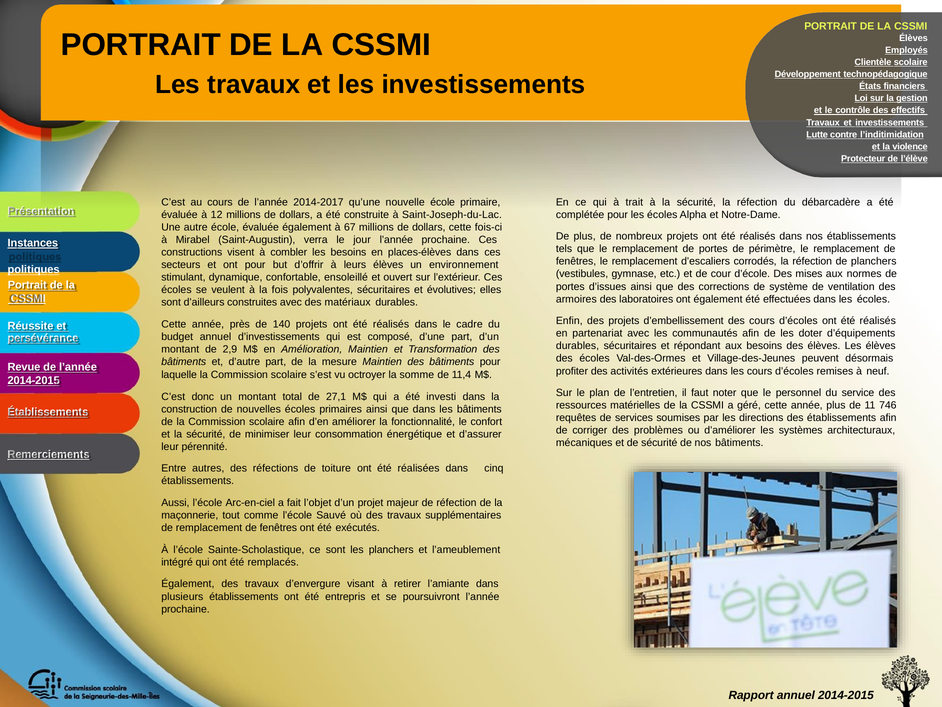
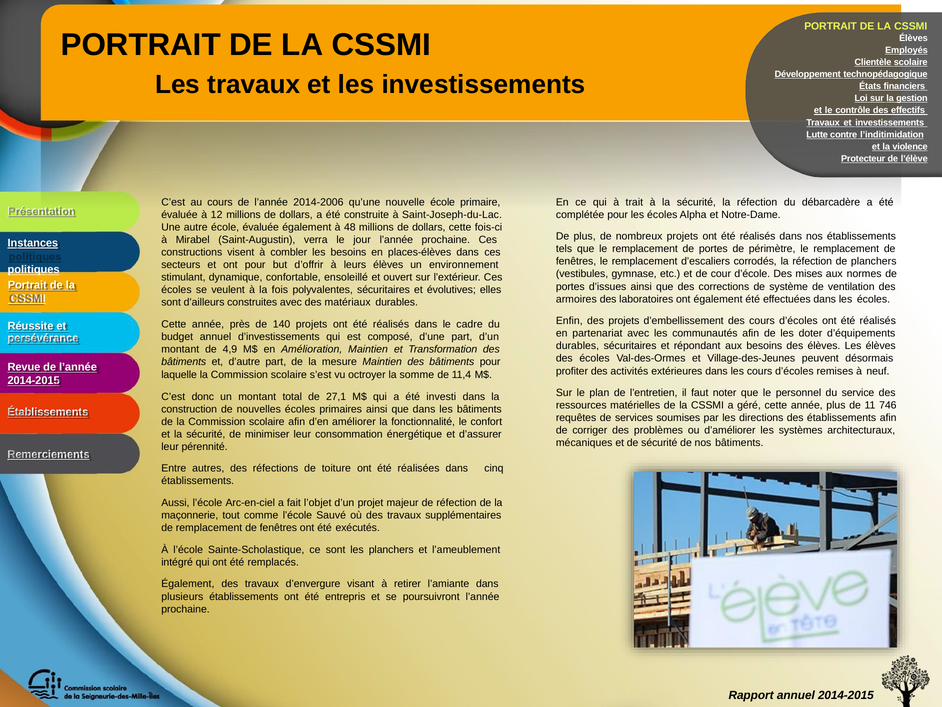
2014-2017: 2014-2017 -> 2014-2006 (318, 202)
67: 67 -> 48 (350, 227)
2,9: 2,9 -> 4,9 (230, 349)
